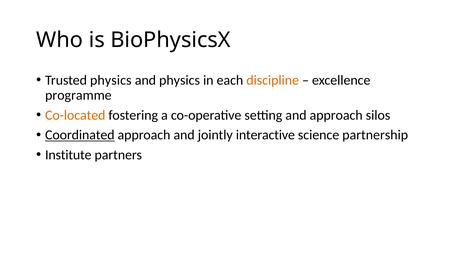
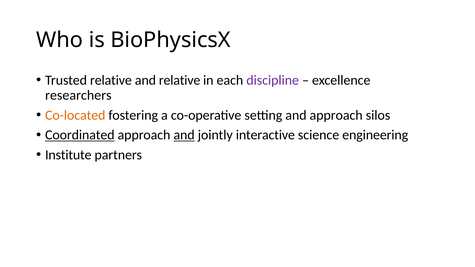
Trusted physics: physics -> relative (111, 80)
and physics: physics -> relative (180, 80)
discipline colour: orange -> purple (273, 80)
programme: programme -> researchers (78, 95)
and underline: none -> present (184, 135)
partnership: partnership -> engineering (375, 135)
